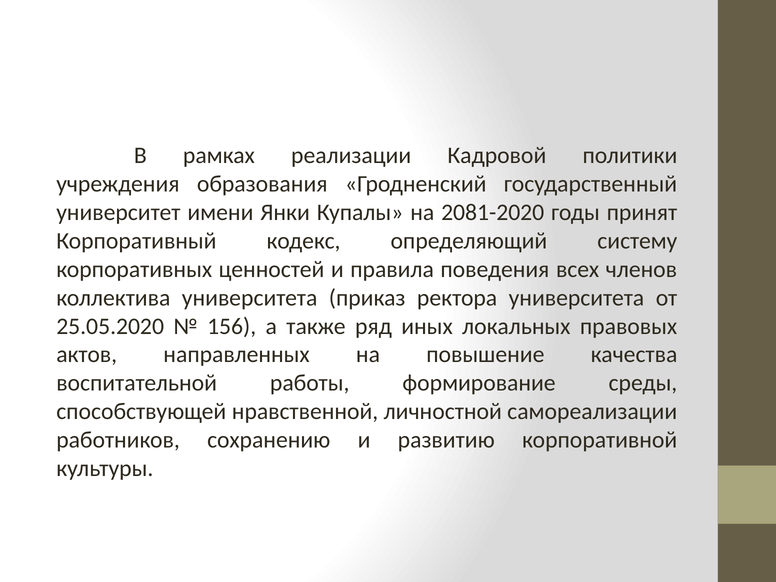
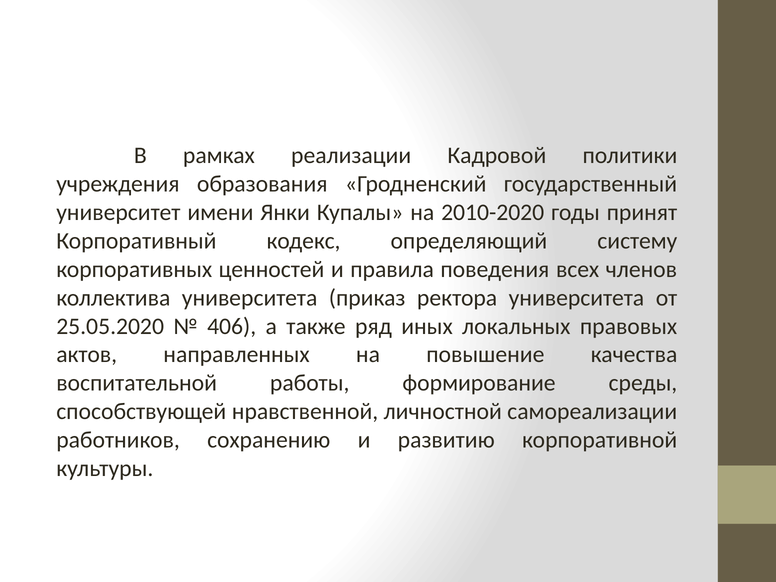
2081-2020: 2081-2020 -> 2010-2020 (493, 212)
156: 156 -> 406 (232, 326)
